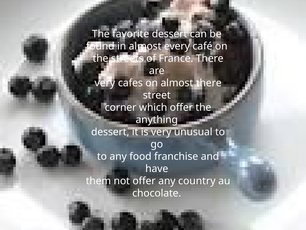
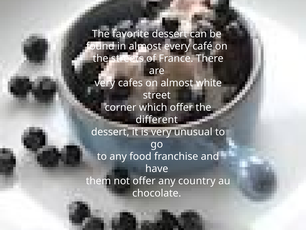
almost there: there -> white (209, 83)
anything: anything -> different (157, 120)
